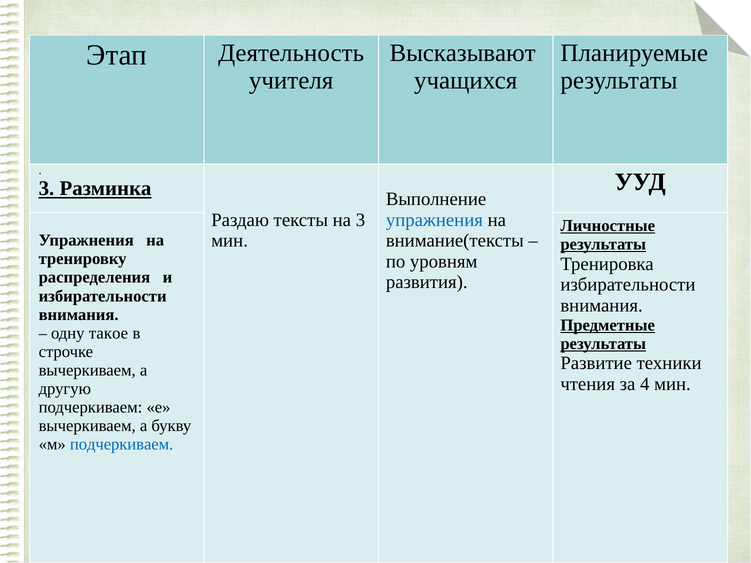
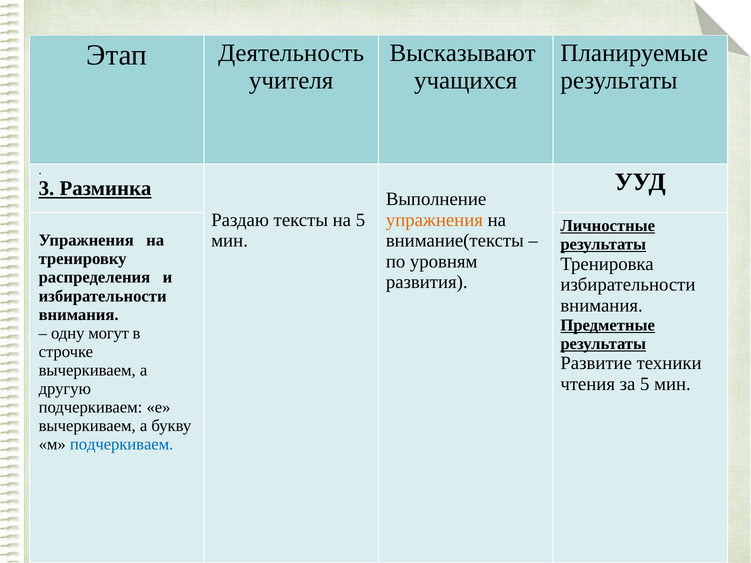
на 3: 3 -> 5 (360, 220)
упражнения colour: blue -> orange (434, 220)
такое: такое -> могут (109, 333)
за 4: 4 -> 5 (645, 384)
